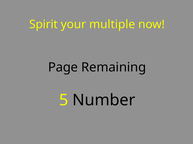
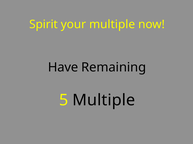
Page: Page -> Have (63, 68)
5 Number: Number -> Multiple (104, 101)
